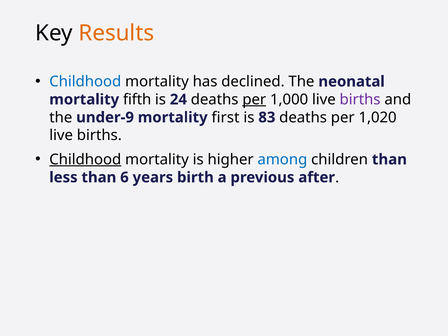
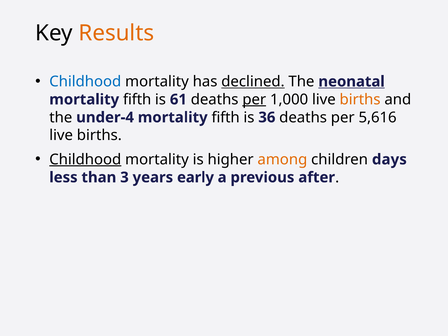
declined underline: none -> present (253, 82)
neonatal underline: none -> present (352, 82)
24: 24 -> 61 (178, 100)
births colour: purple -> orange (360, 100)
under-9: under-9 -> under-4 (105, 117)
first: first -> fifth (226, 117)
83: 83 -> 36 (267, 117)
1,020: 1,020 -> 5,616 (378, 117)
among colour: blue -> orange (282, 159)
children than: than -> days (389, 159)
6: 6 -> 3 (124, 177)
birth: birth -> early (195, 177)
